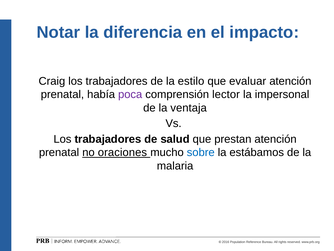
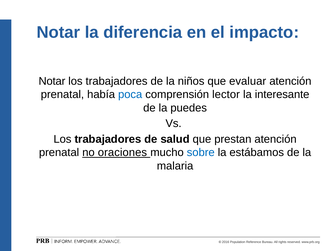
Craig: Craig -> Notar (52, 81)
estilo: estilo -> niños (191, 81)
poca colour: purple -> blue (130, 94)
impersonal: impersonal -> interesante (282, 94)
ventaja: ventaja -> puedes (189, 108)
